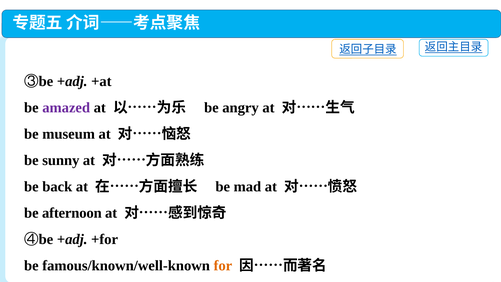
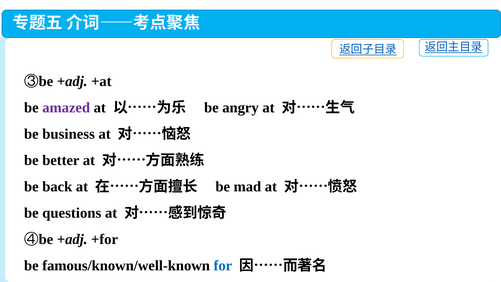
museum: museum -> business (69, 134)
sunny: sunny -> better (61, 160)
afternoon: afternoon -> questions (72, 213)
for colour: orange -> blue (223, 266)
